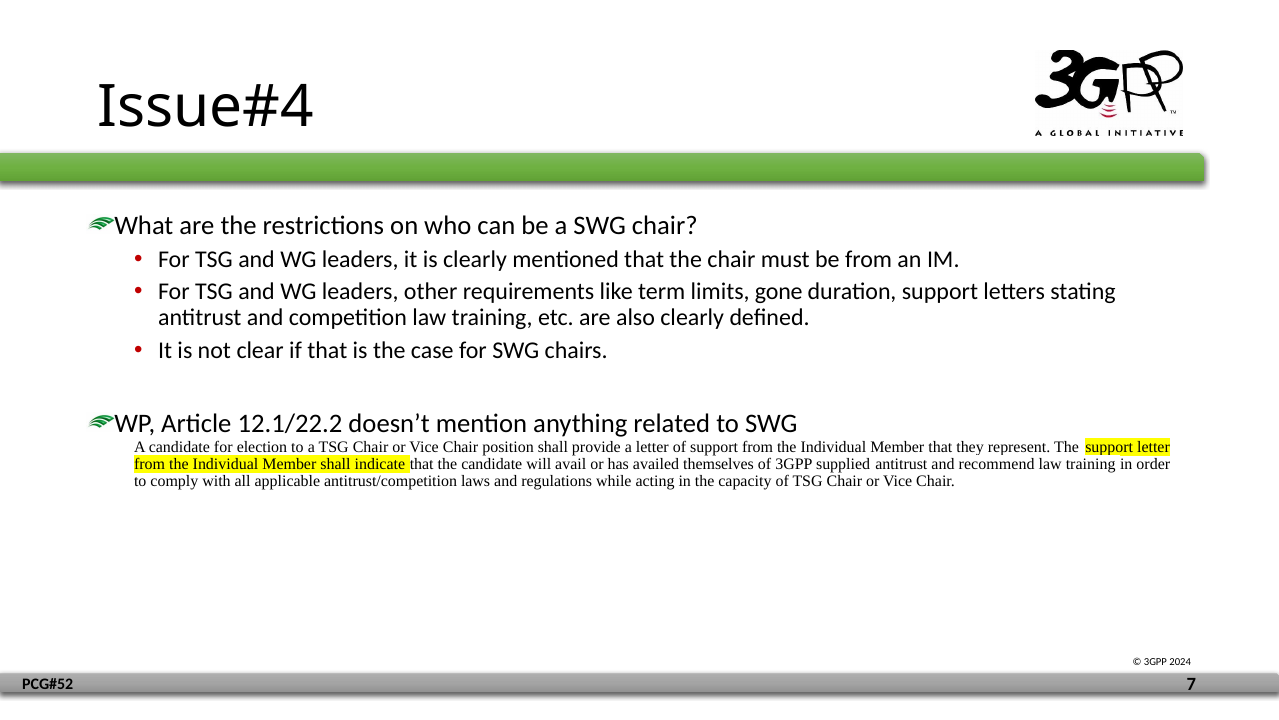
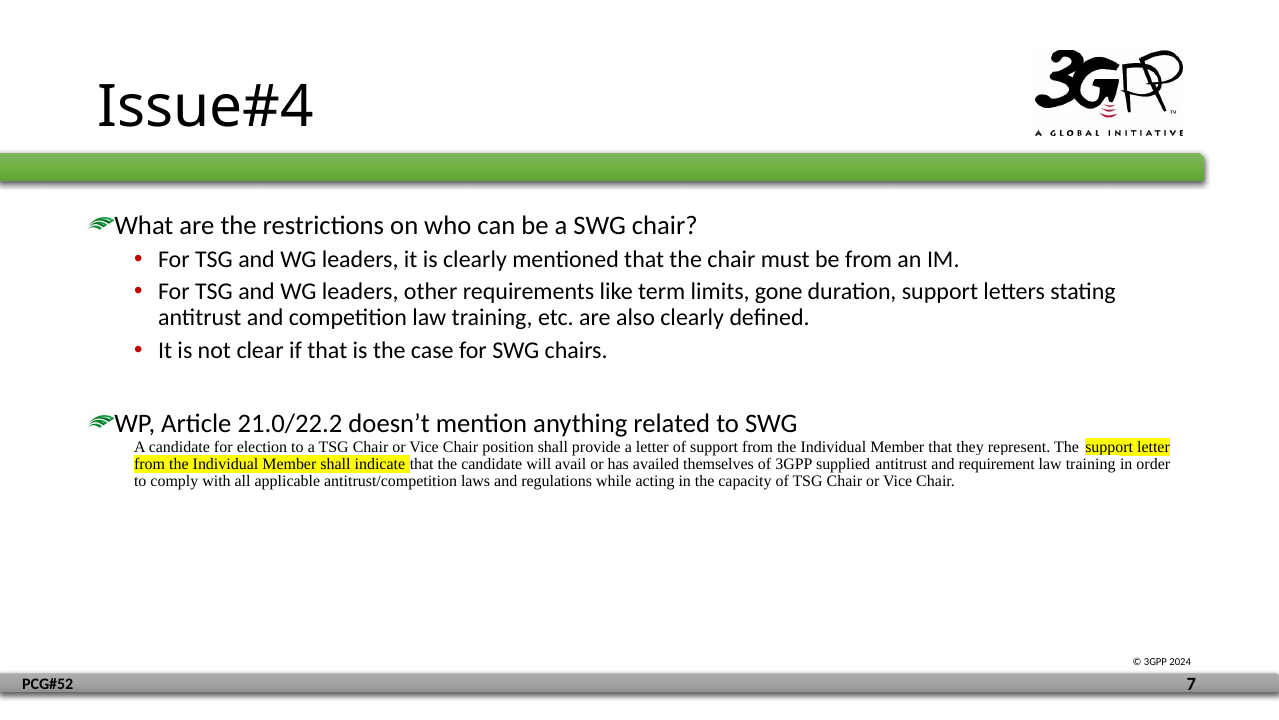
12.1/22.2: 12.1/22.2 -> 21.0/22.2 (290, 423)
recommend: recommend -> requirement (997, 464)
